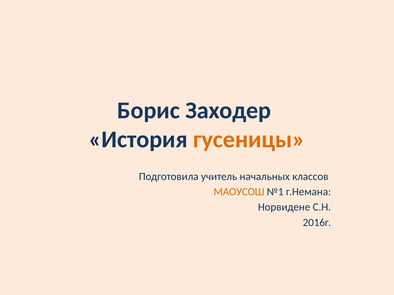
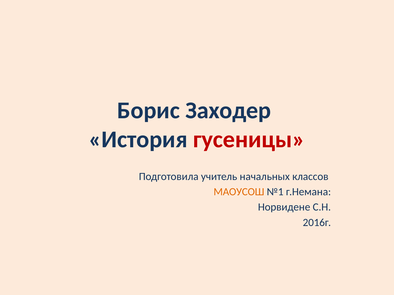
гусеницы colour: orange -> red (249, 140)
